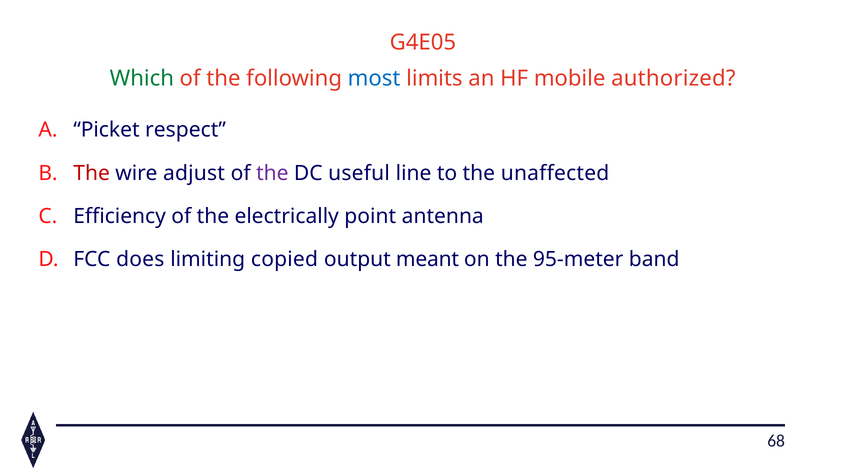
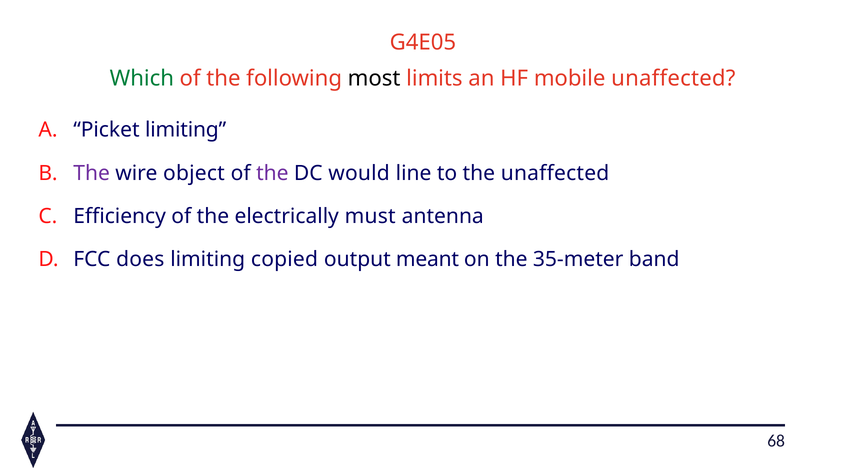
most colour: blue -> black (374, 79)
mobile authorized: authorized -> unaffected (673, 79)
Picket respect: respect -> limiting (186, 130)
The colour: red -> purple (92, 173)
adjust: adjust -> object (194, 173)
useful: useful -> would (359, 173)
point: point -> must (370, 216)
95-meter: 95-meter -> 35-meter (578, 259)
